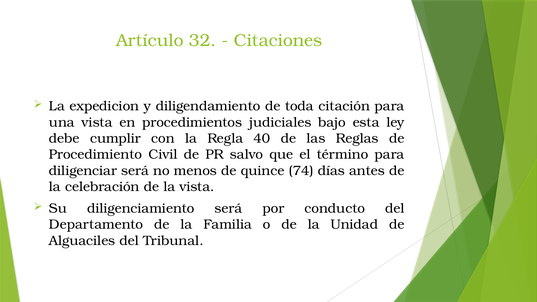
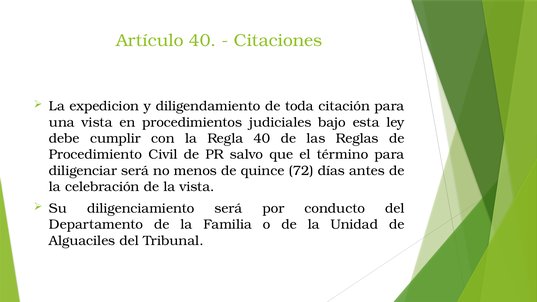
Artículo 32: 32 -> 40 (202, 40)
74: 74 -> 72 (301, 171)
